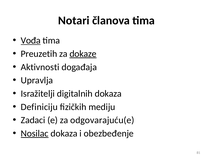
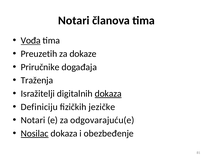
dokaze underline: present -> none (83, 54)
Aktivnosti: Aktivnosti -> Priručnike (40, 67)
Upravlja: Upravlja -> Traženja (37, 80)
dokaza underline: none -> present (108, 93)
mediju: mediju -> jezičke (102, 107)
Zadaci: Zadaci -> Notari (33, 120)
